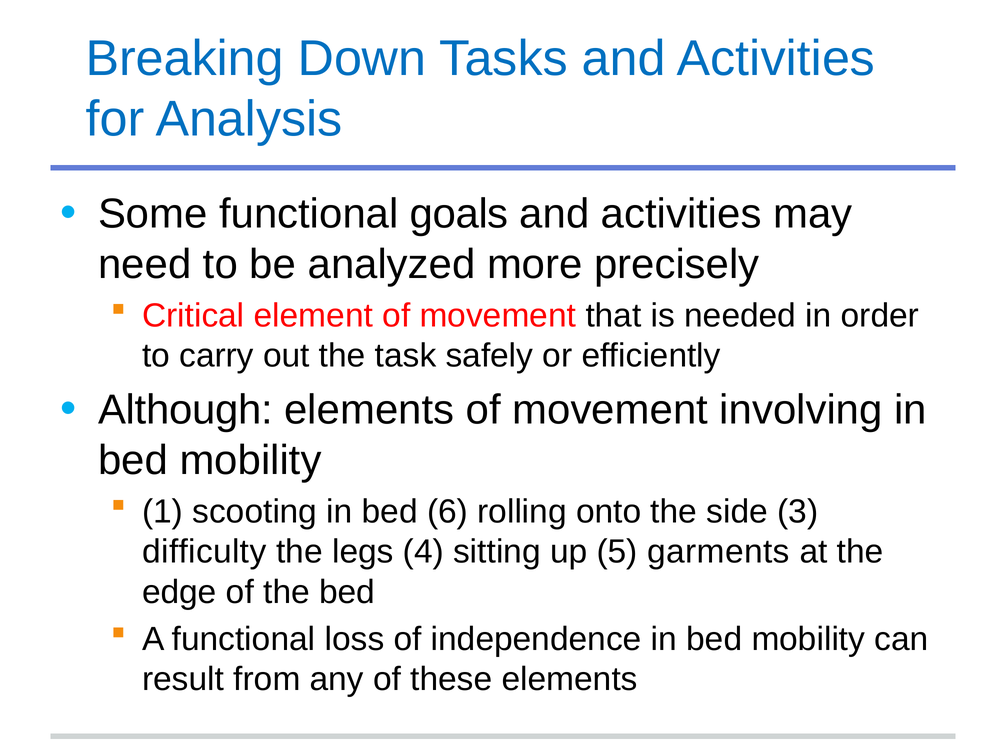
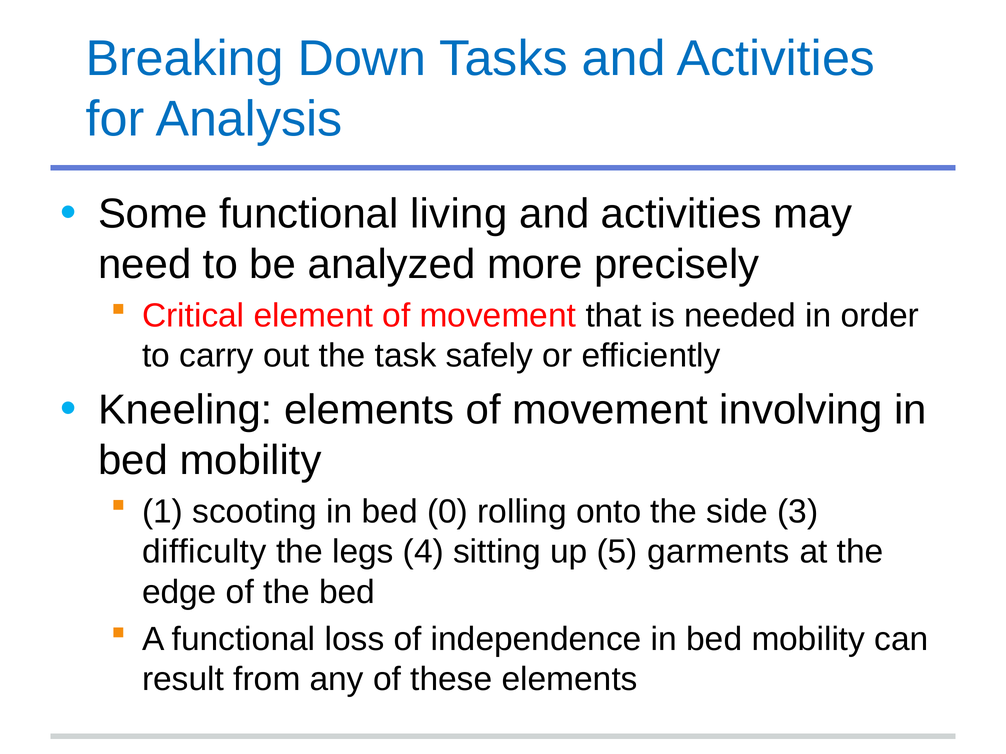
goals: goals -> living (459, 214)
Although: Although -> Kneeling (185, 410)
6: 6 -> 0 (448, 512)
